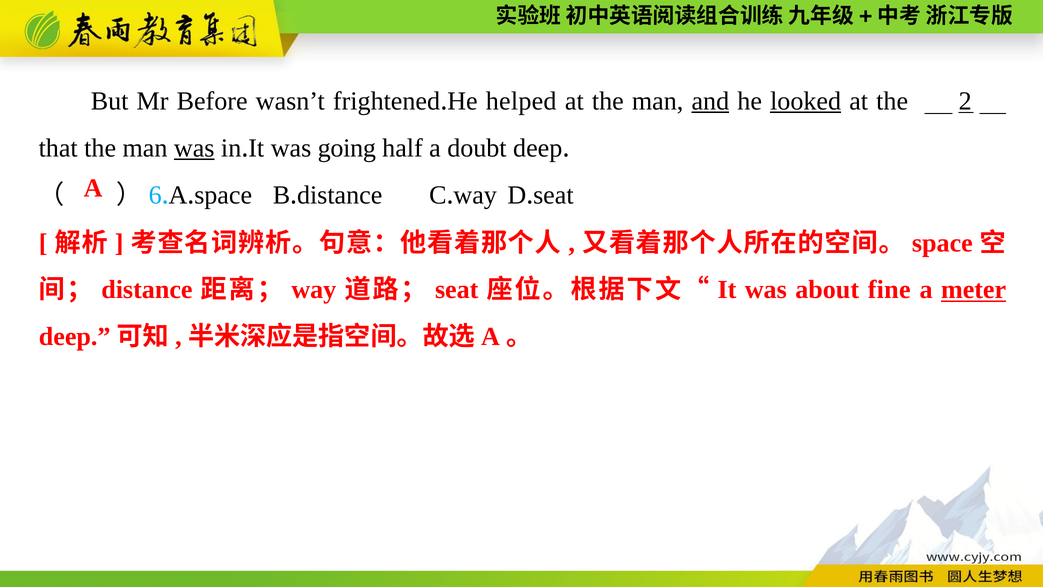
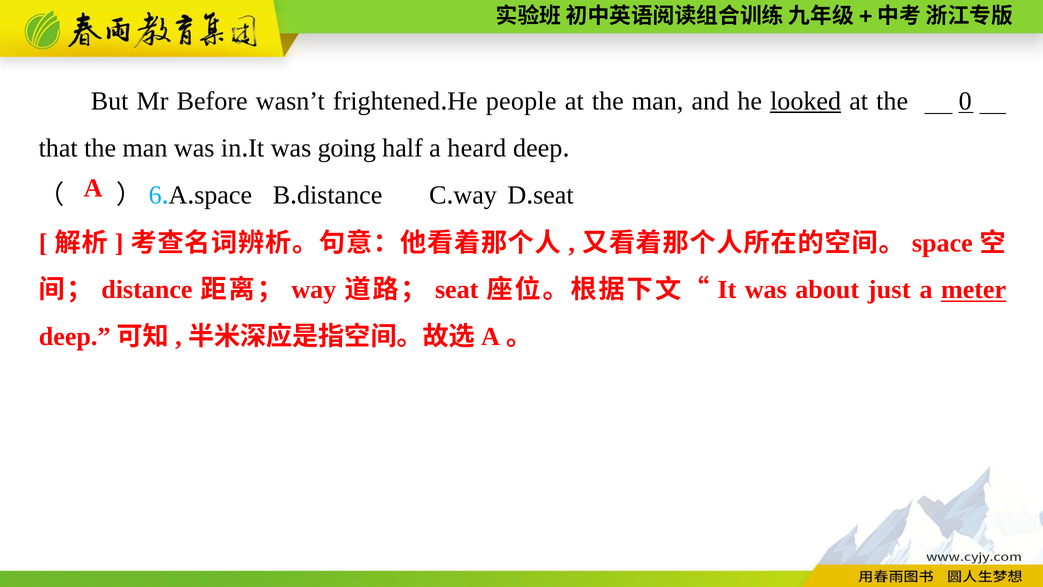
helped: helped -> people (521, 101)
and underline: present -> none (710, 101)
2: 2 -> 0 (965, 101)
was underline: present -> none (194, 148)
doubt: doubt -> heard (477, 148)
fine: fine -> just (889, 290)
